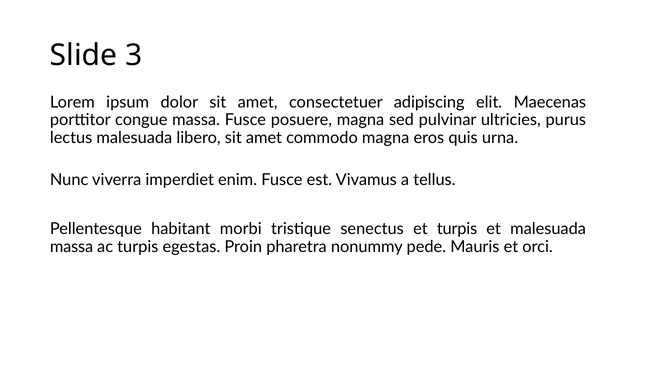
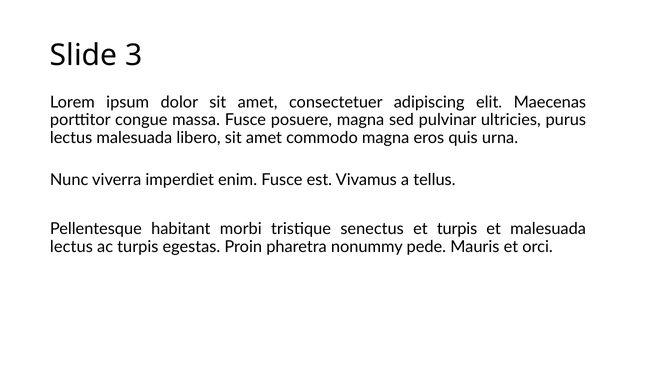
massa: massa -> lectus (71, 246)
